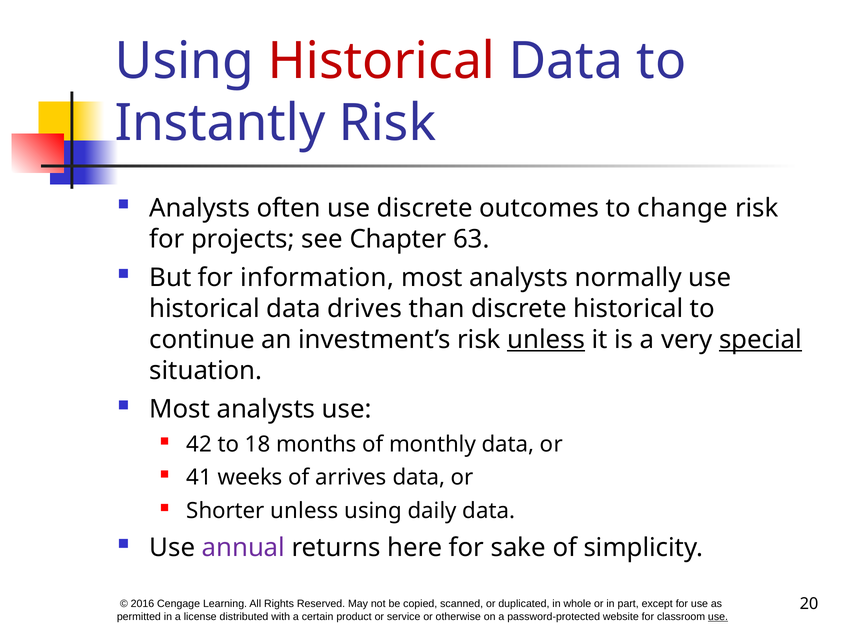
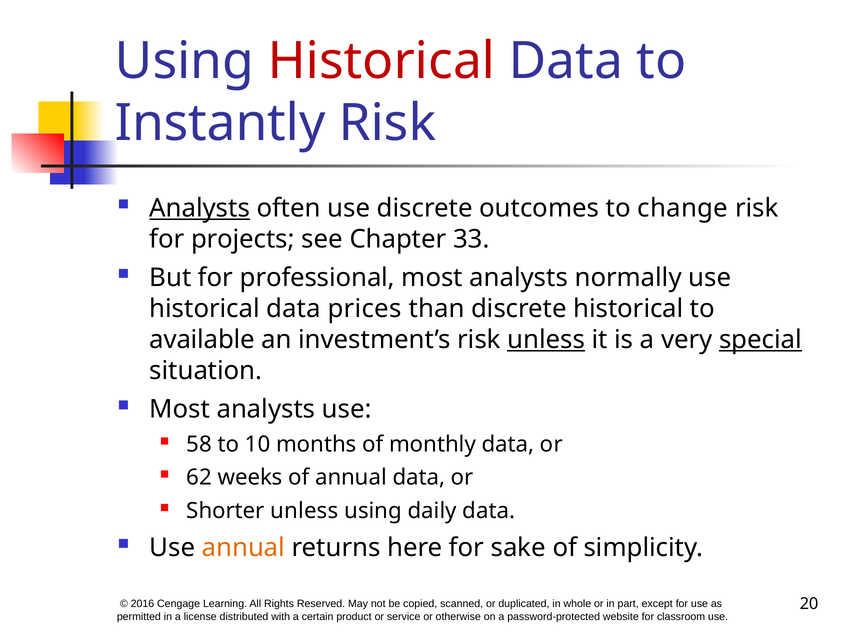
Analysts underline: none -> present (200, 208)
63: 63 -> 33 (471, 239)
information: information -> professional (317, 277)
drives: drives -> prices (365, 308)
continue: continue -> available (202, 339)
42: 42 -> 58 (199, 444)
18: 18 -> 10 (258, 444)
41: 41 -> 62 (199, 477)
of arrives: arrives -> annual (351, 477)
annual colour: purple -> orange (243, 547)
use underline: present -> none (718, 616)
